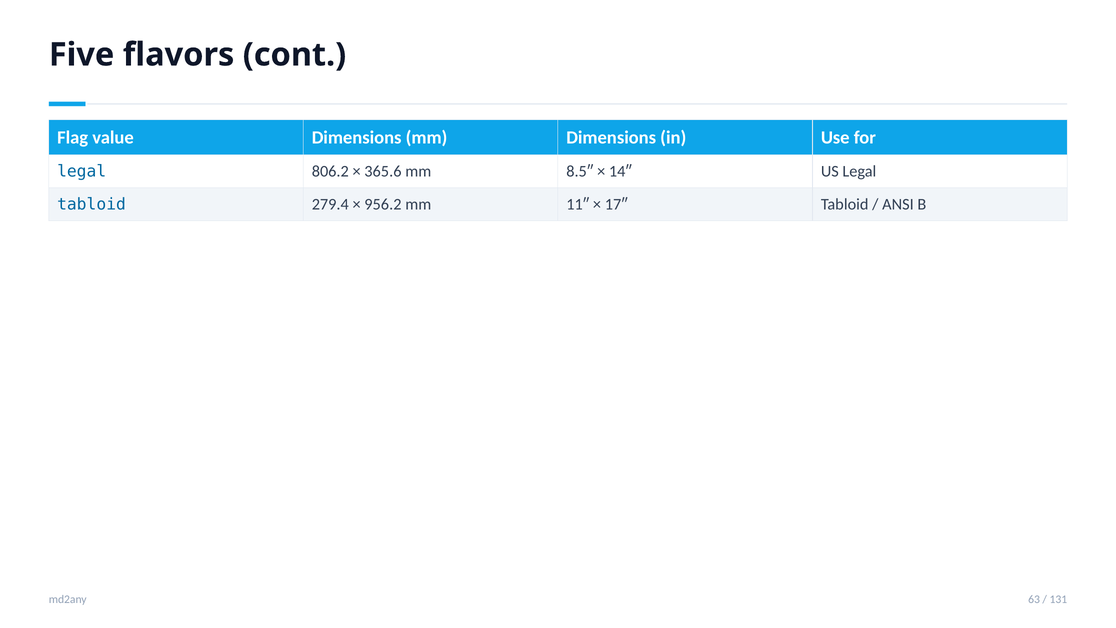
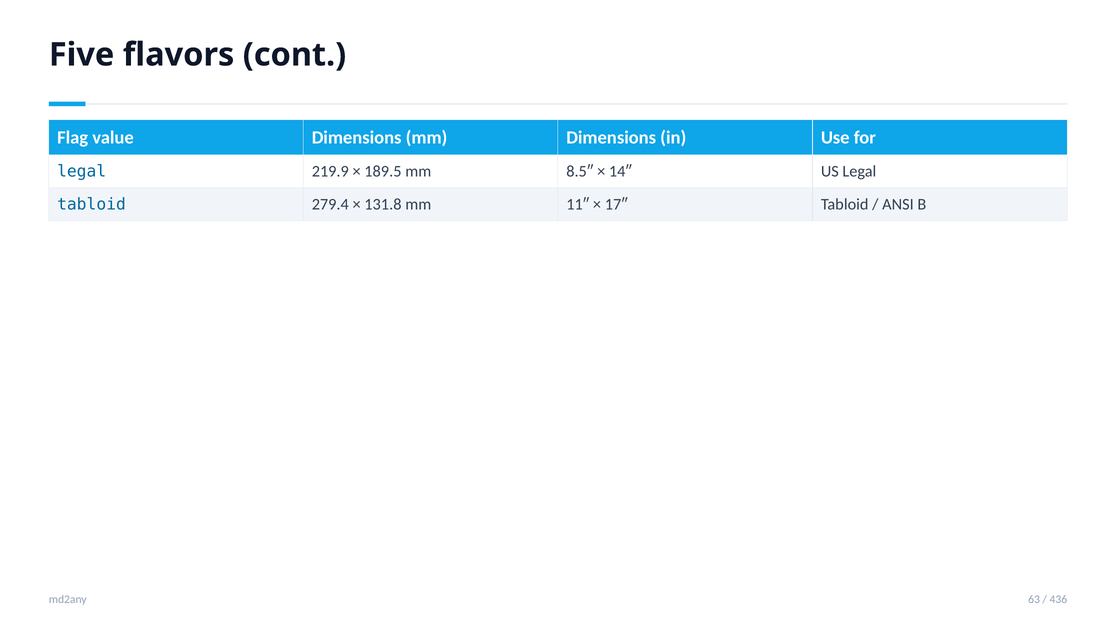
806.2: 806.2 -> 219.9 (330, 171)
365.6: 365.6 -> 189.5 (383, 171)
956.2: 956.2 -> 131.8 (383, 204)
131: 131 -> 436 (1058, 599)
